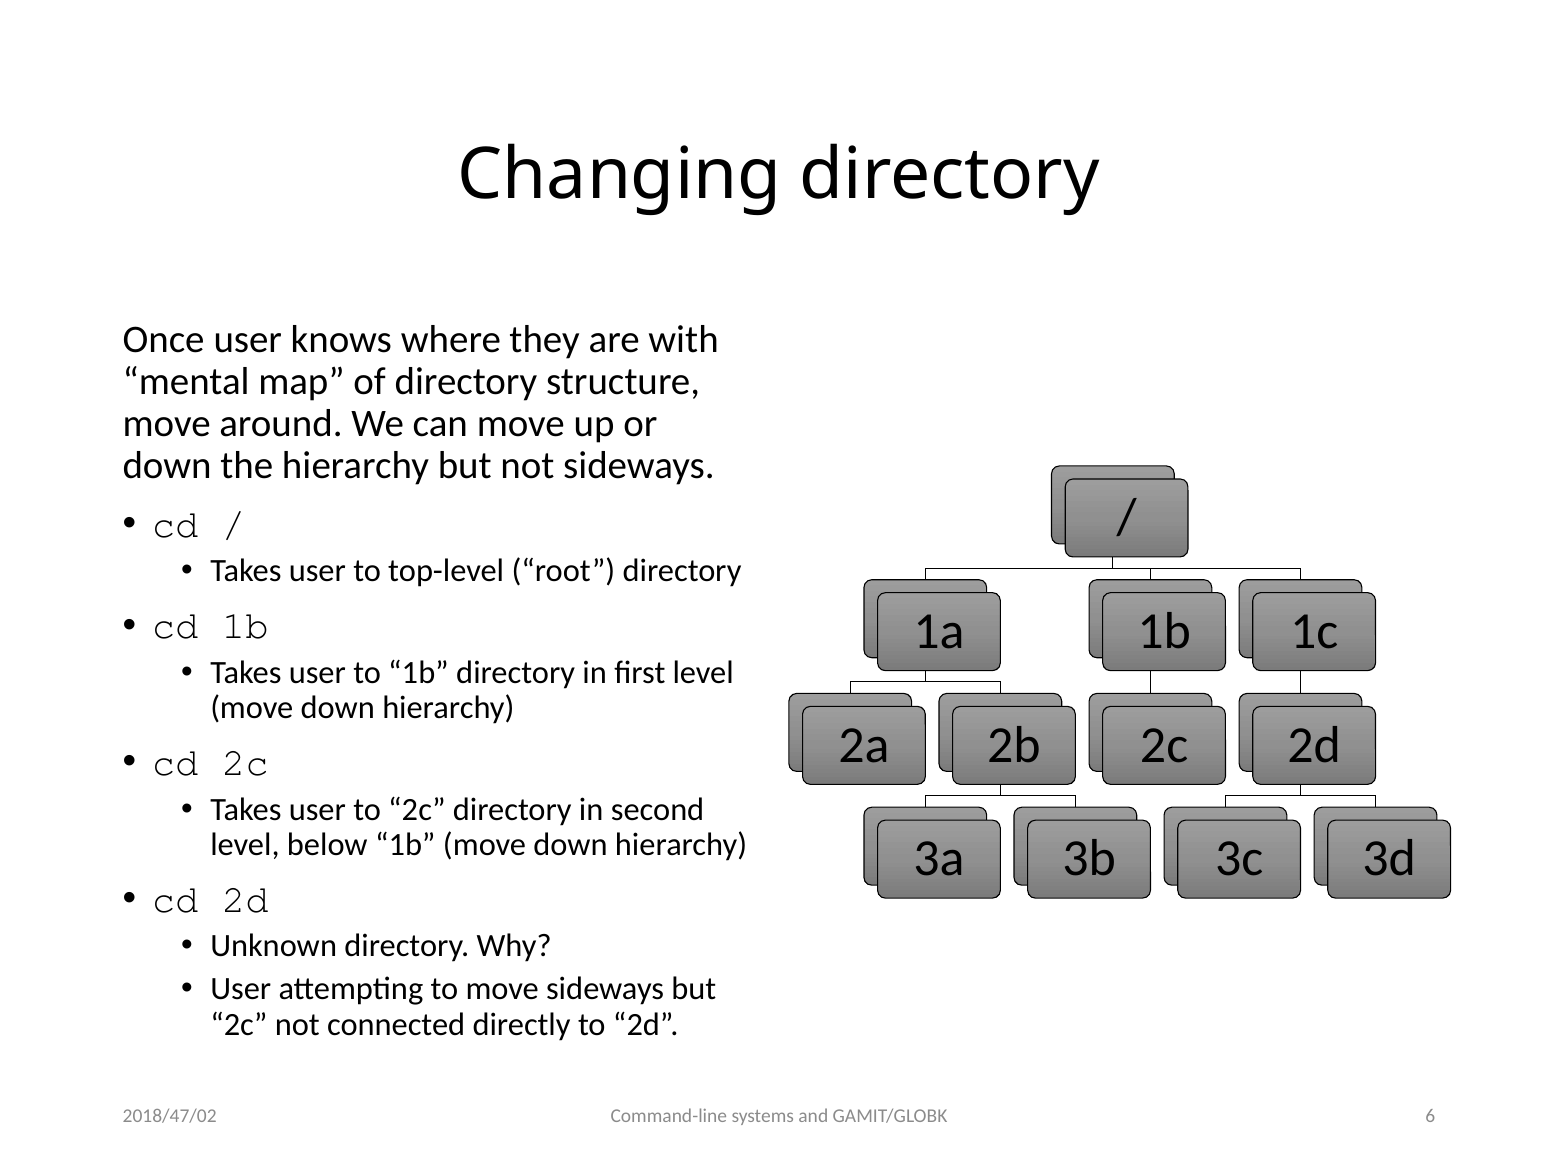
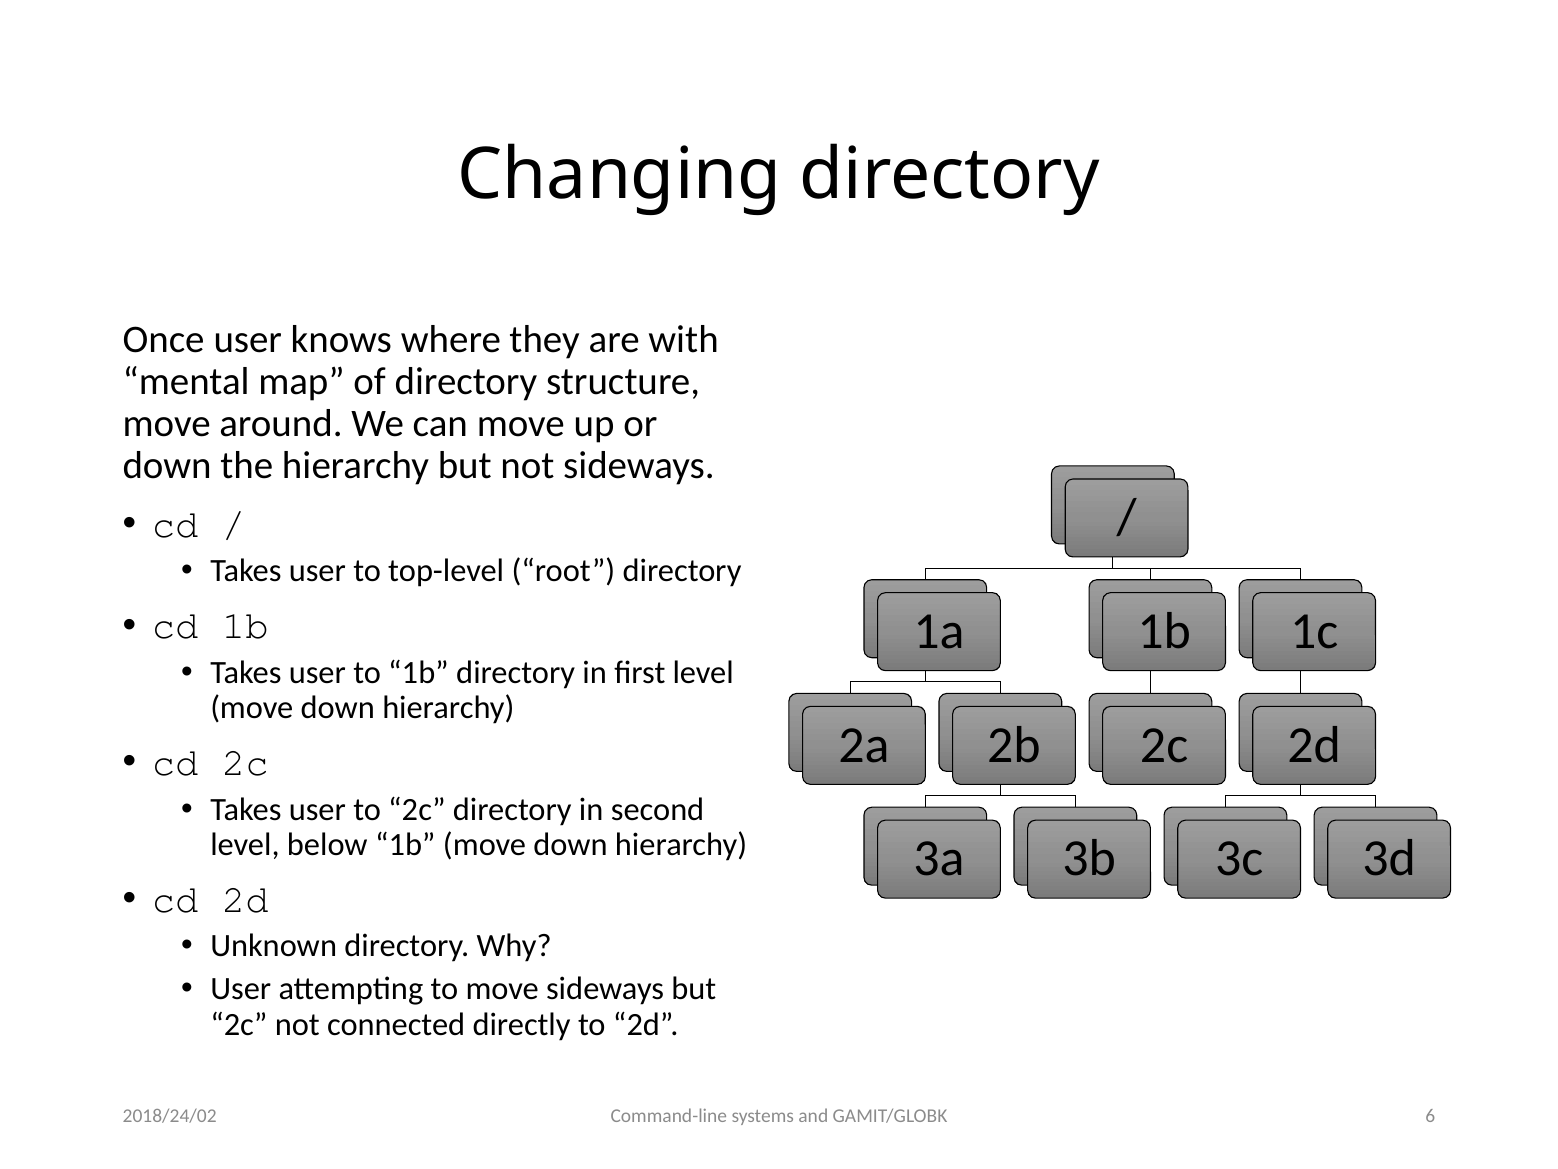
2018/47/02: 2018/47/02 -> 2018/24/02 (170, 1115)
